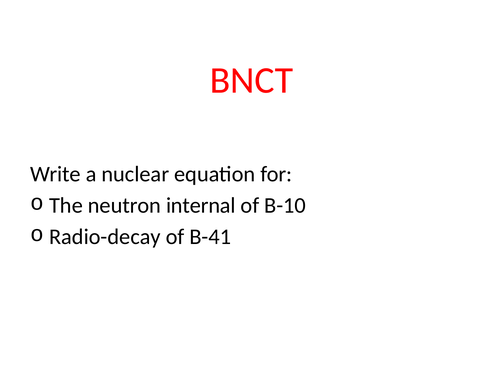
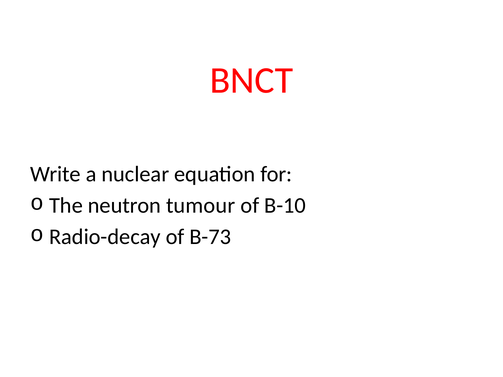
internal: internal -> tumour (201, 206)
B-41: B-41 -> B-73 (210, 237)
